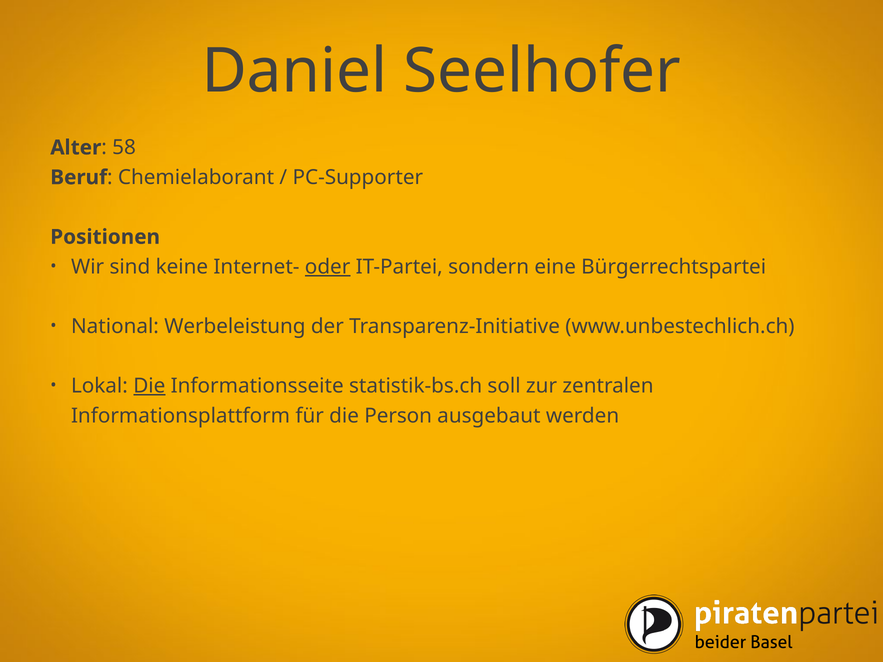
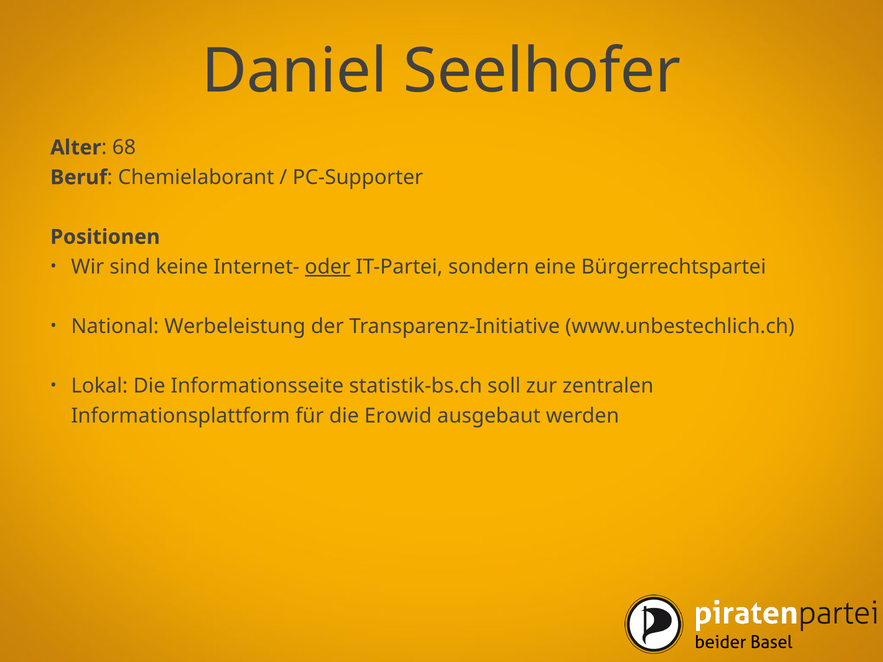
58: 58 -> 68 (124, 148)
Die underline: present -> none (149, 386)
Person: Person -> Erowid (398, 416)
